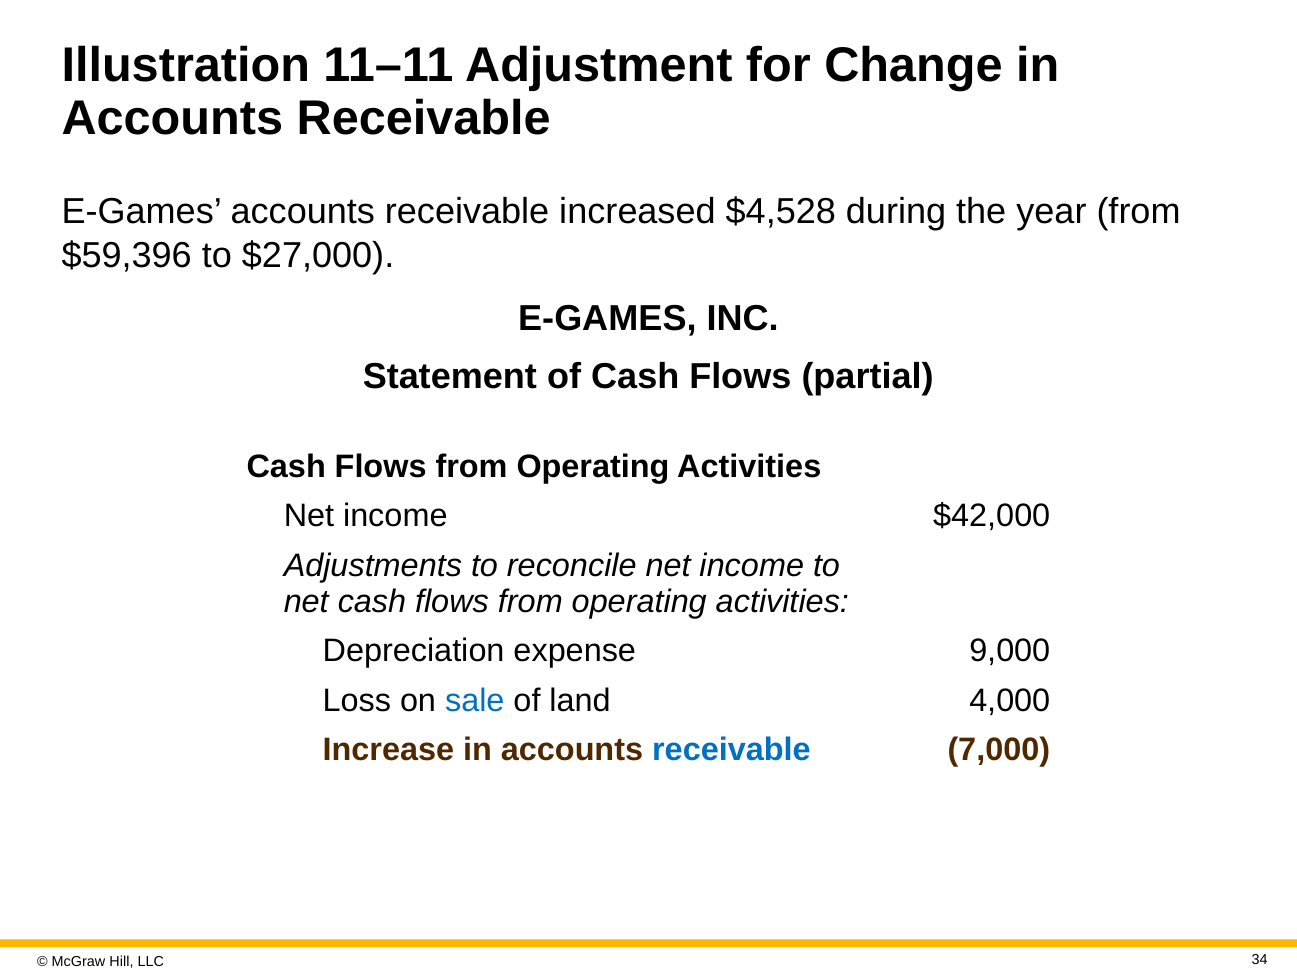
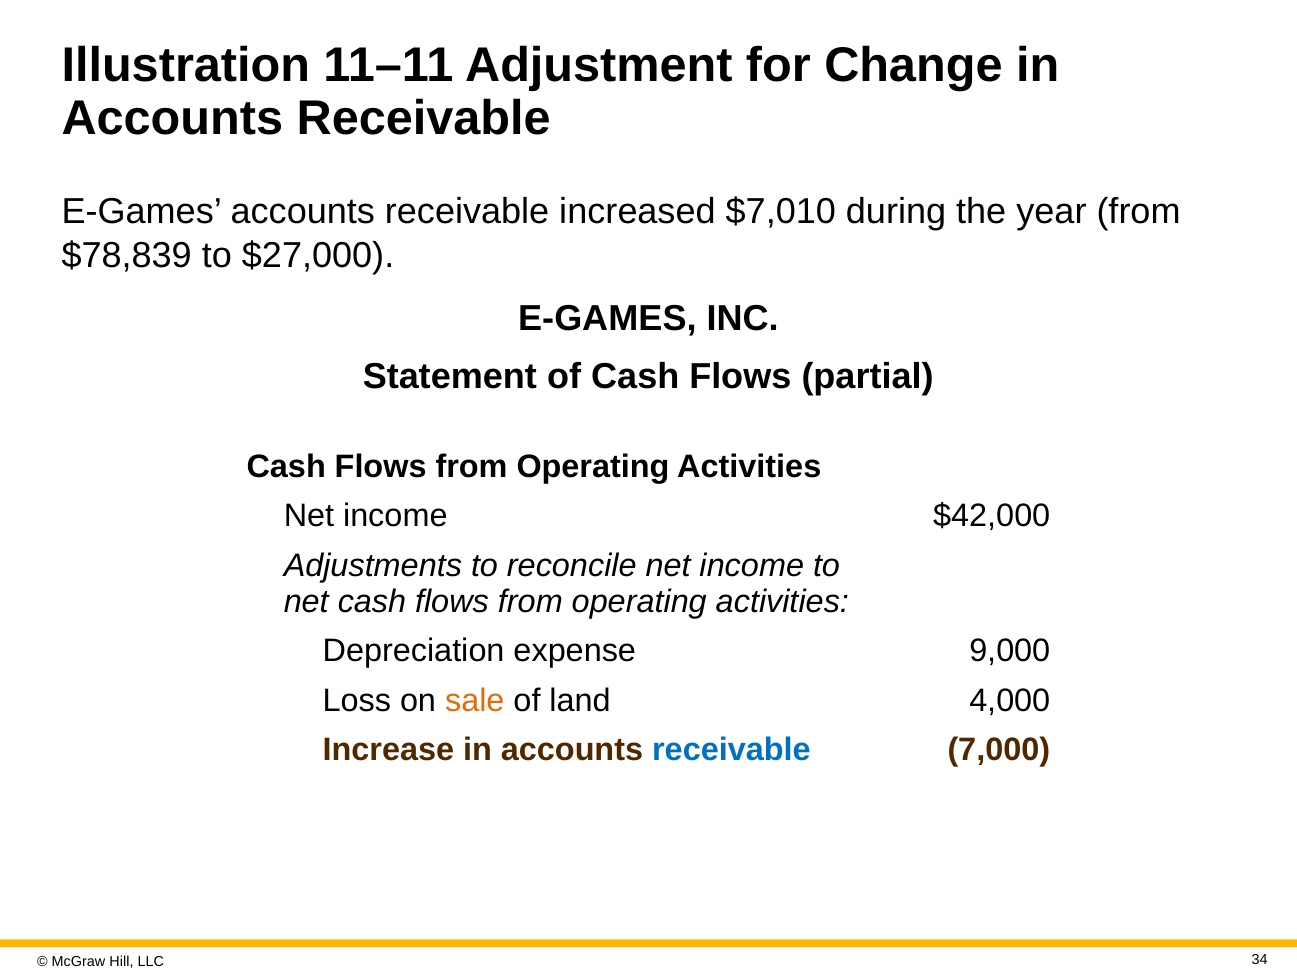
$4,528: $4,528 -> $7,010 (781, 212)
$59,396: $59,396 -> $78,839 (127, 255)
sale colour: blue -> orange (475, 700)
